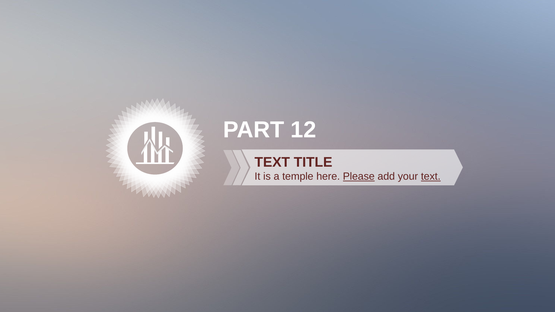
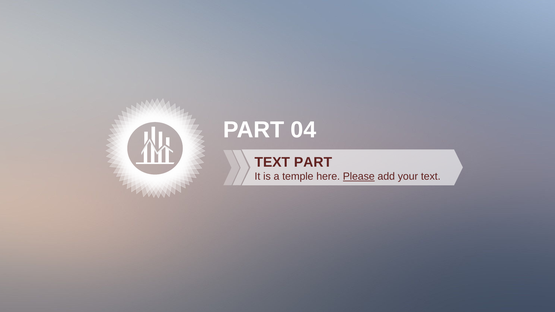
12: 12 -> 04 (303, 130)
TEXT TITLE: TITLE -> PART (313, 162)
text underline: present -> none (431, 177)
